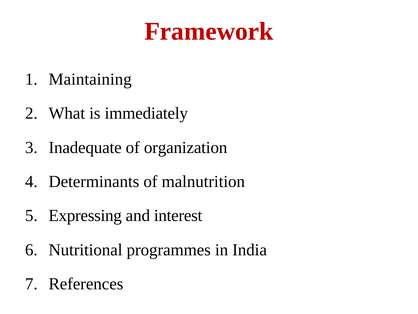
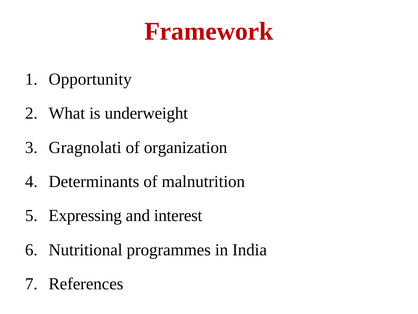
Maintaining: Maintaining -> Opportunity (90, 79)
immediately: immediately -> underweight (146, 113)
Inadequate: Inadequate -> Gragnolati (85, 147)
